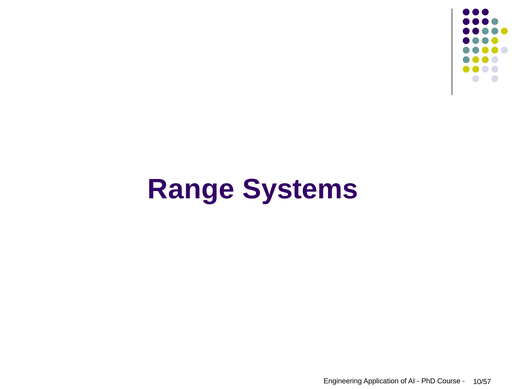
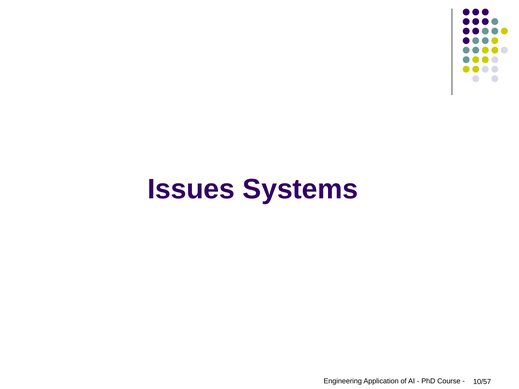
Range: Range -> Issues (191, 189)
